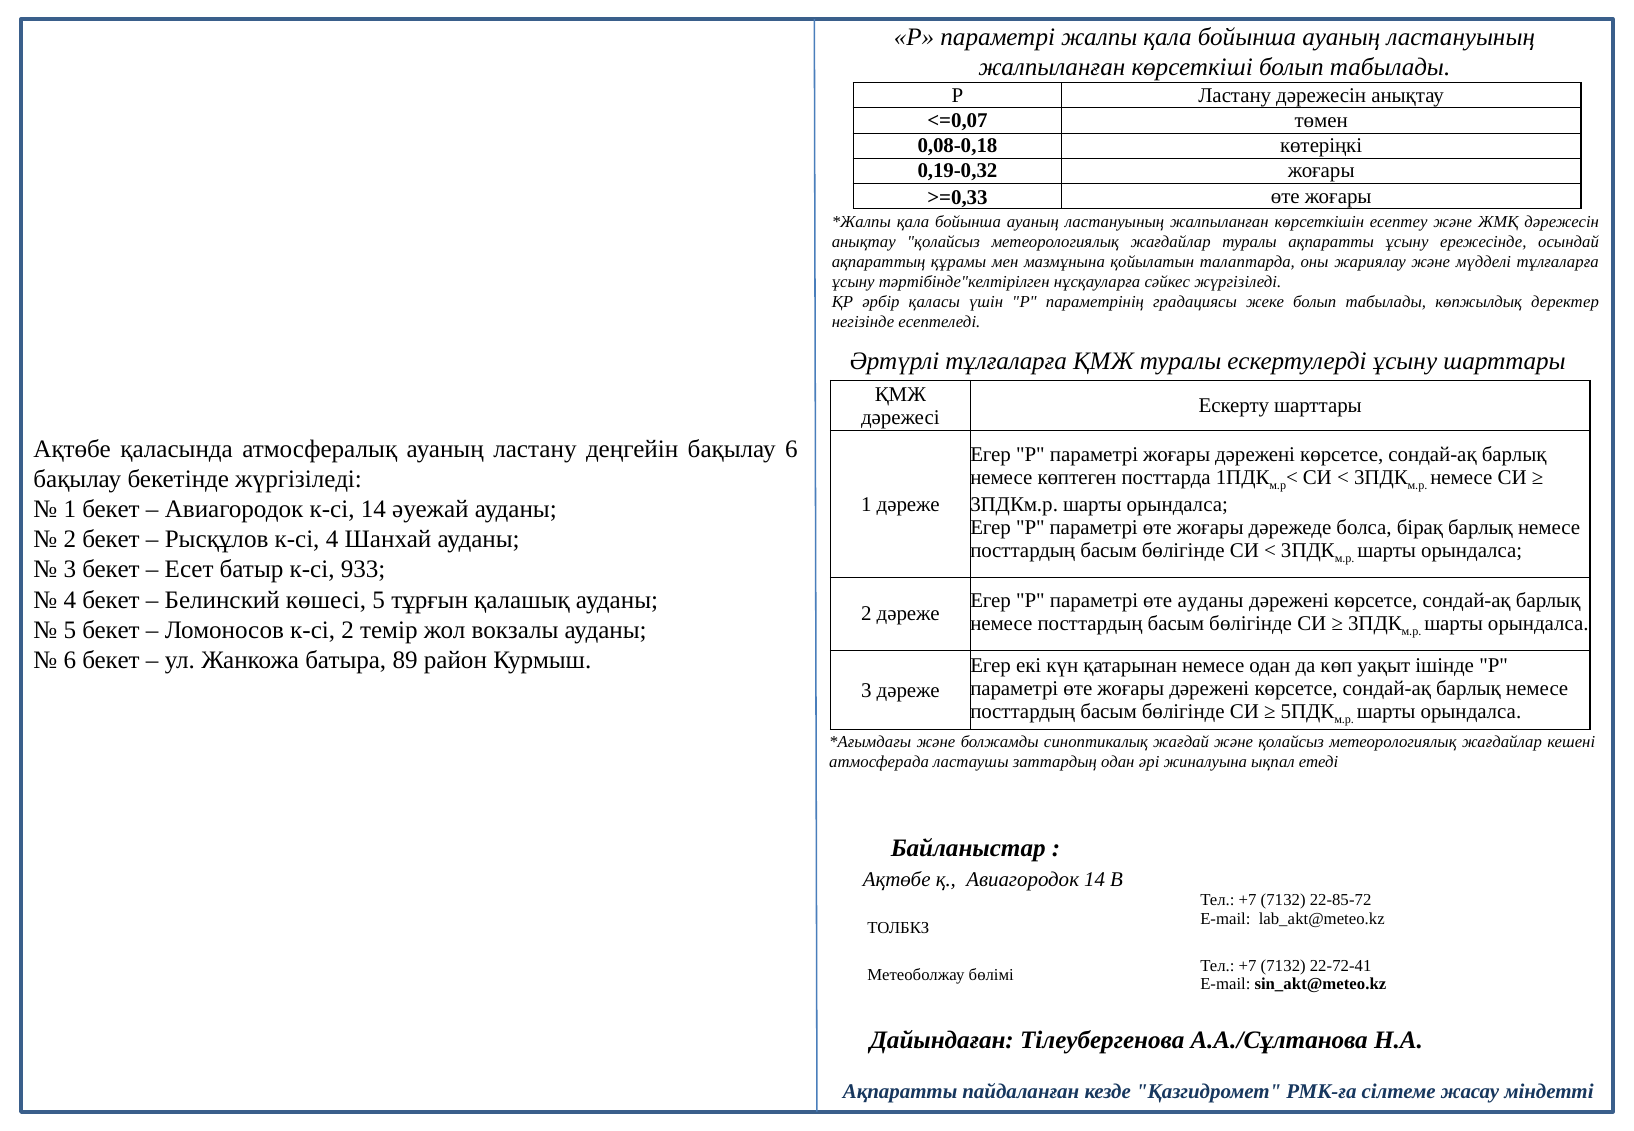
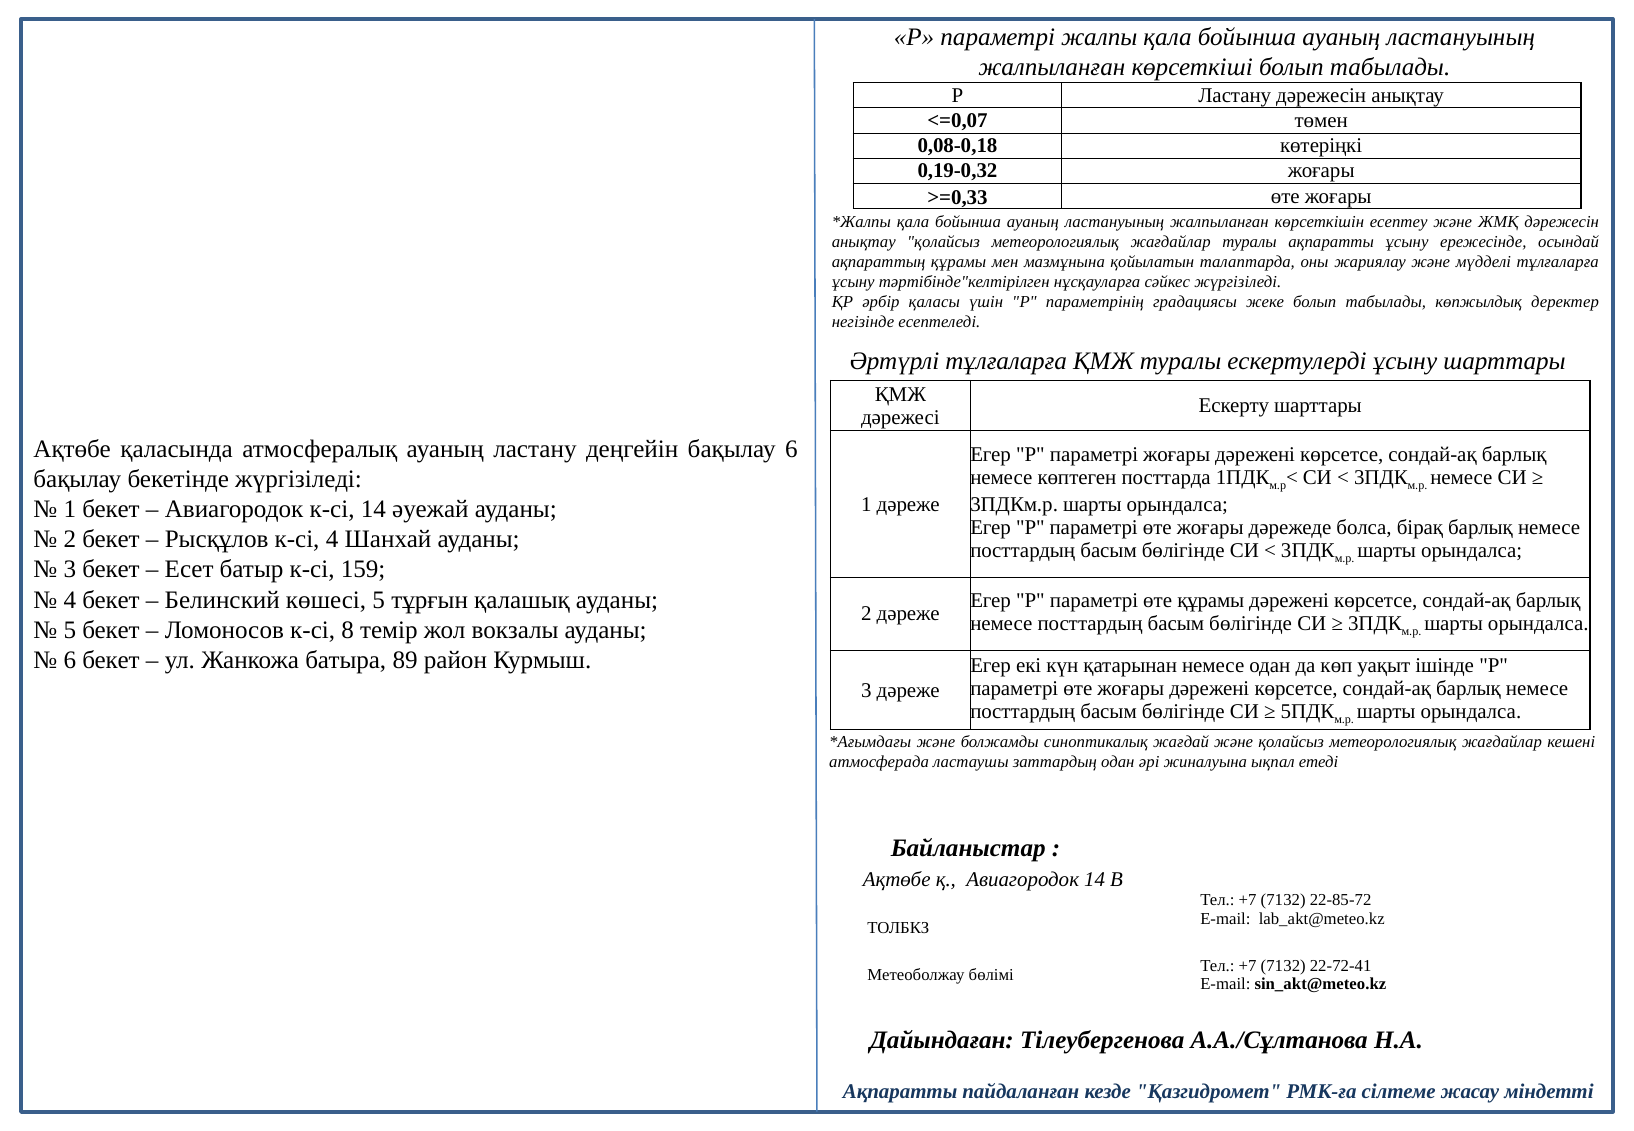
933: 933 -> 159 (363, 570)
өте ауданы: ауданы -> құрамы (1211, 601)
к-сі 2: 2 -> 8 (348, 630)
